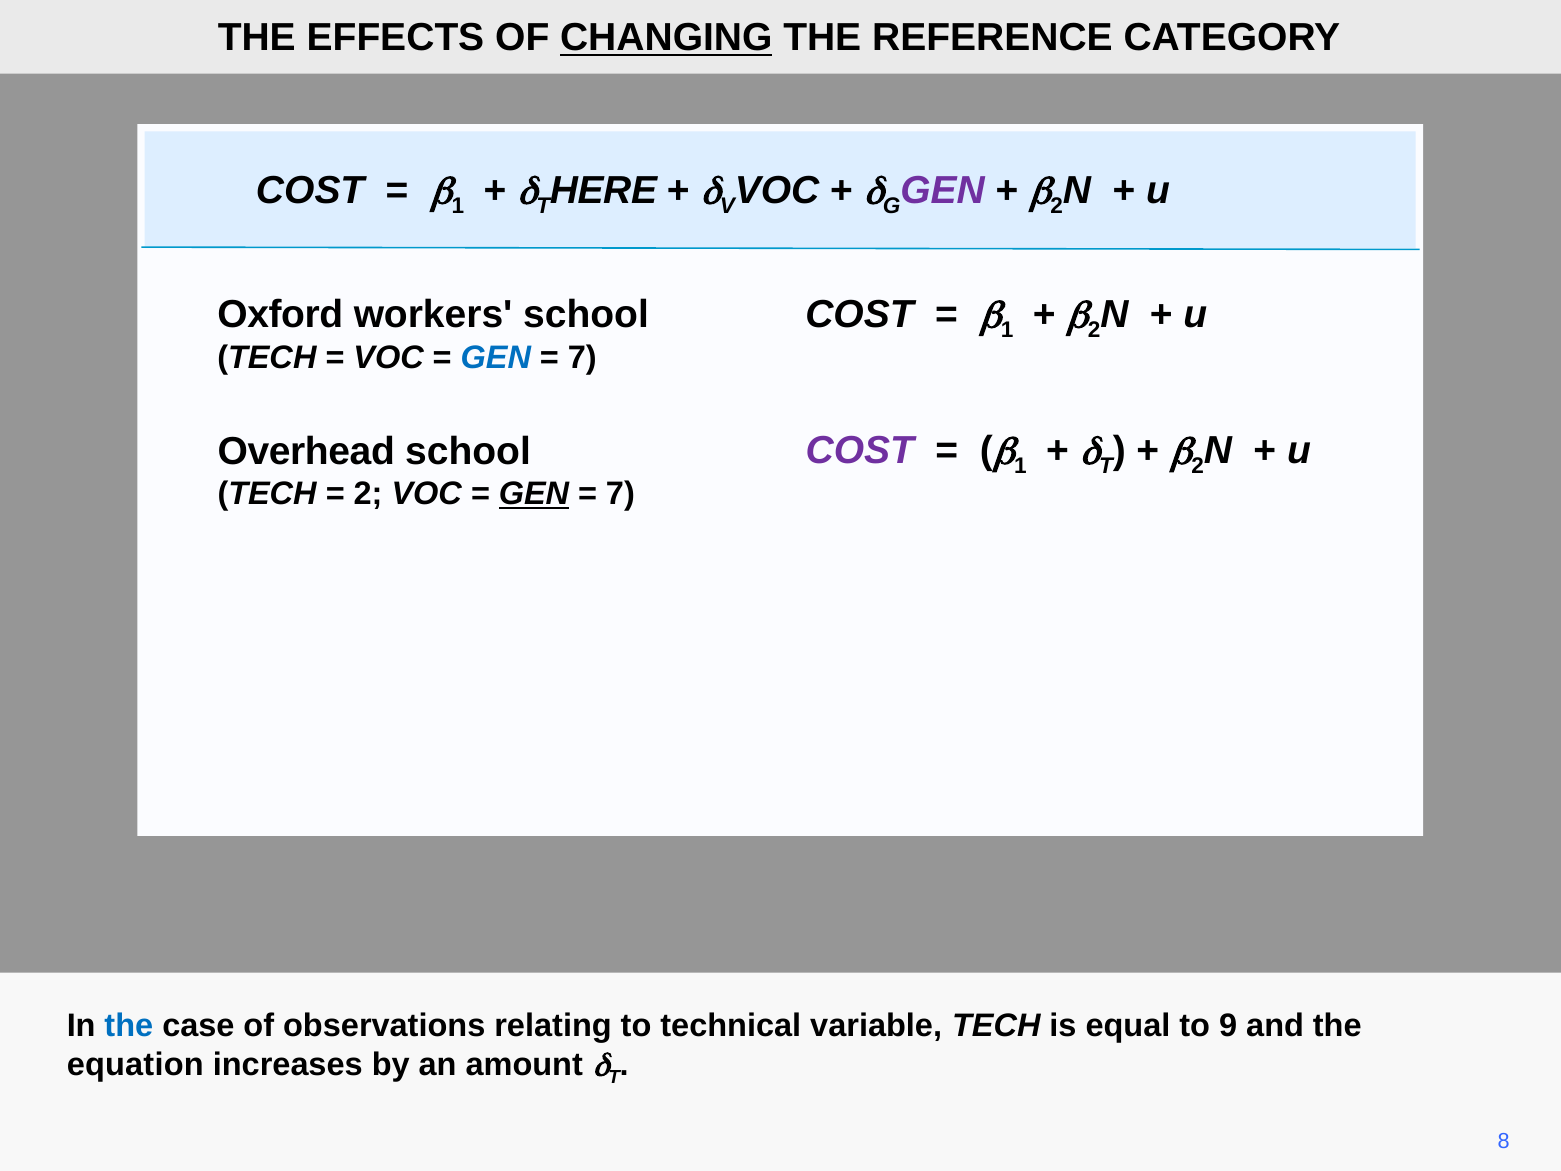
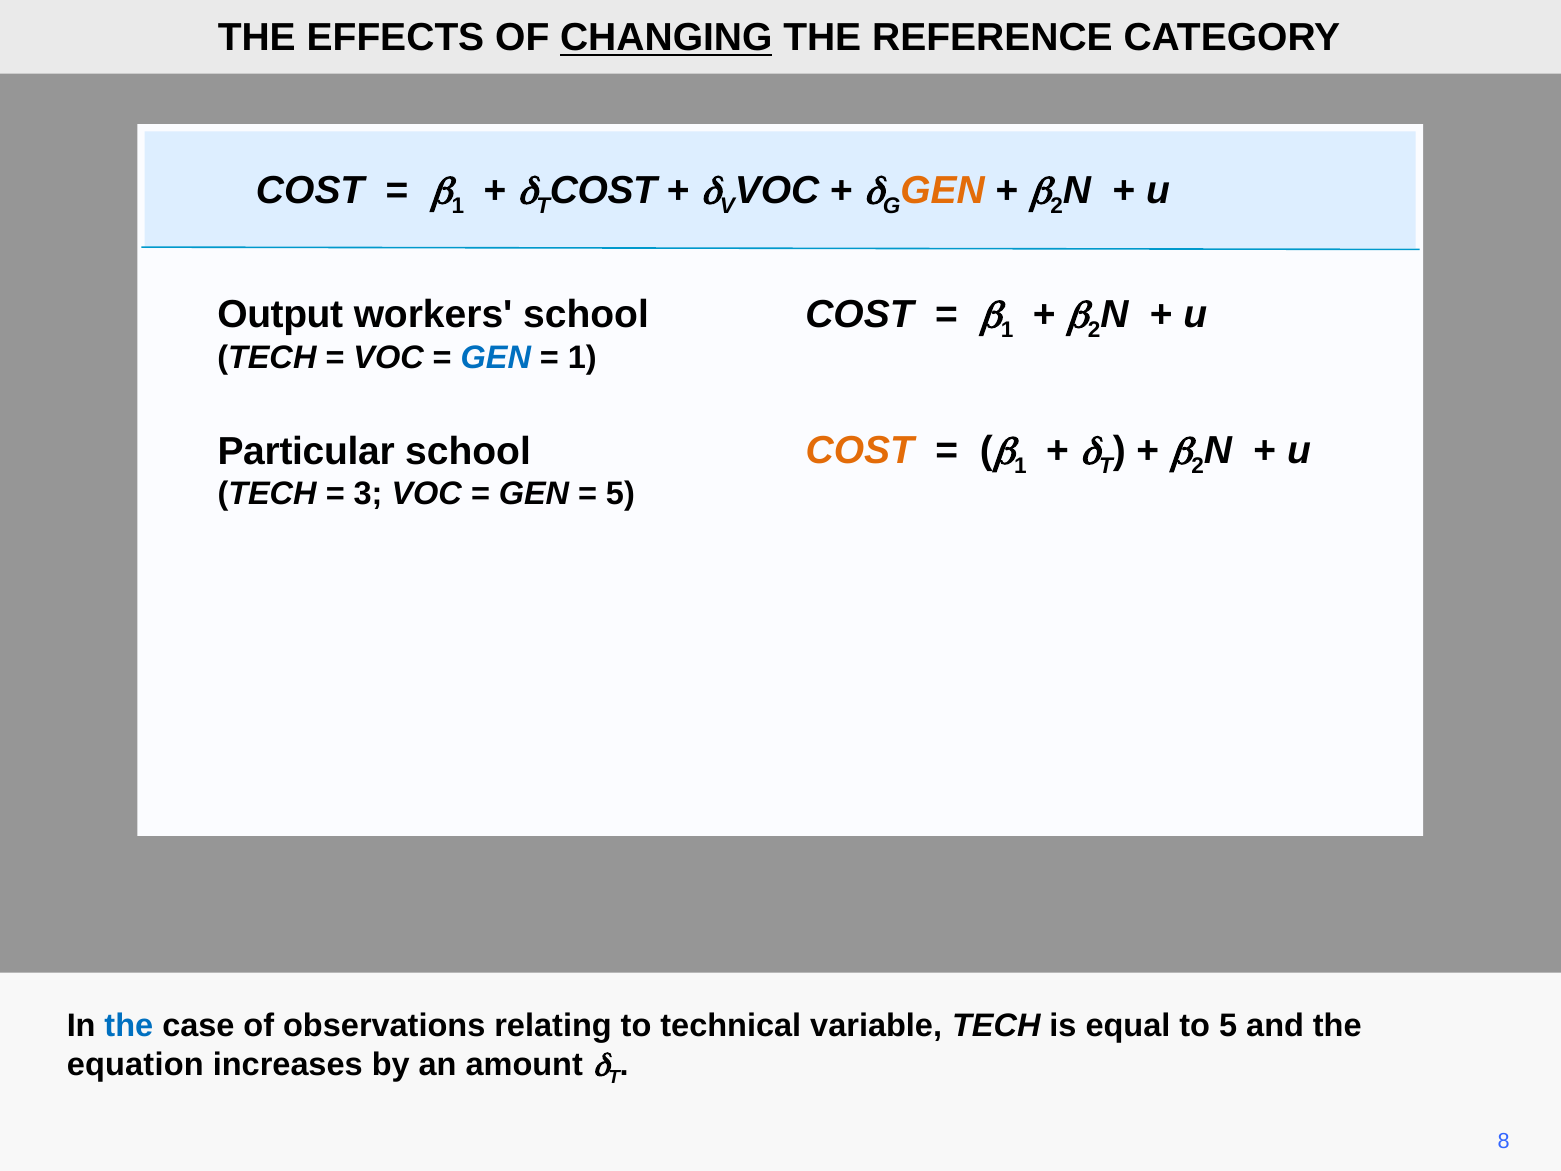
HERE: HERE -> COST (603, 191)
GEN colour: purple -> orange (943, 191)
Oxford: Oxford -> Output (280, 315)
7: 7 -> 1 (582, 357)
COST colour: purple -> orange (860, 451)
Overhead: Overhead -> Particular (306, 451)
2: 2 -> 3 (368, 494)
GEN underline: present -> none (534, 494)
7: 7 -> 5 (620, 494)
to 9: 9 -> 5 (1228, 1026)
